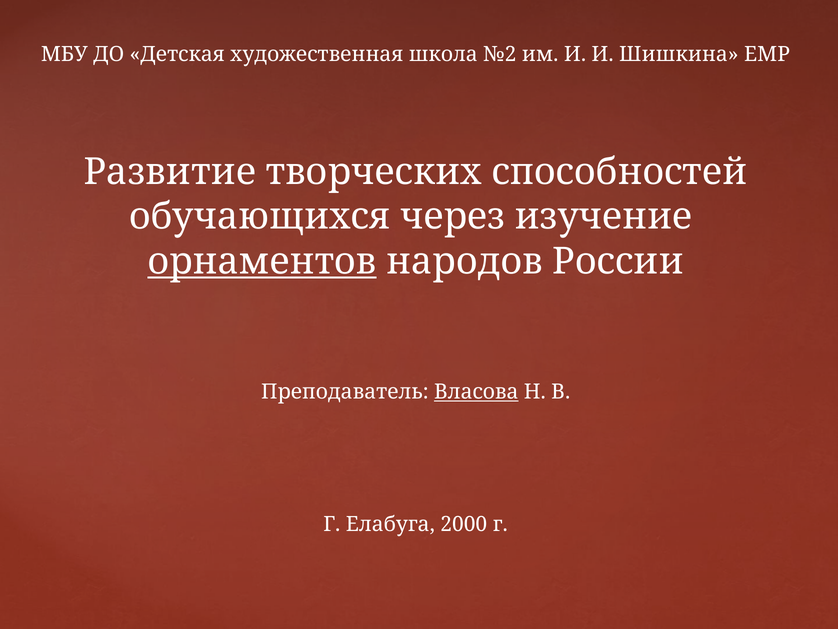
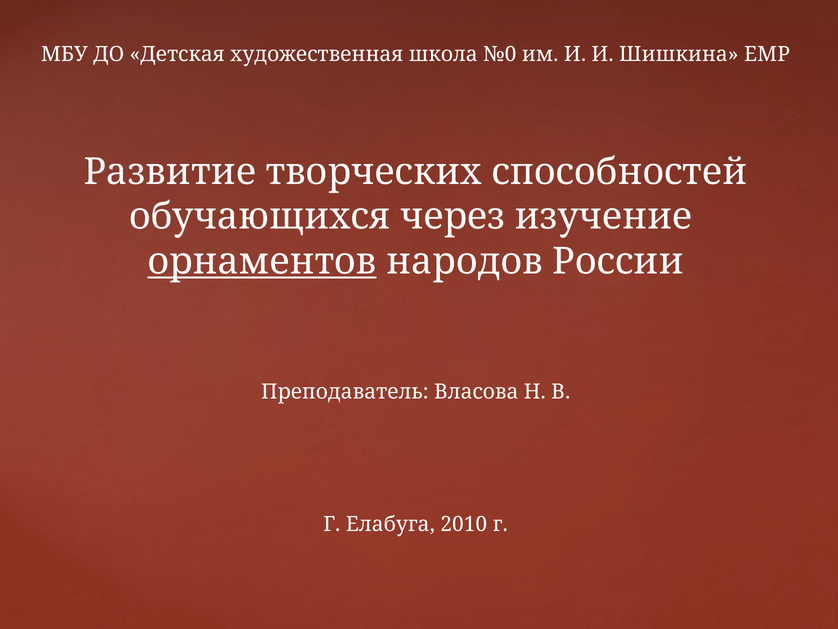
№2: №2 -> №0 (500, 54)
Власова underline: present -> none (476, 392)
2000: 2000 -> 2010 (464, 524)
